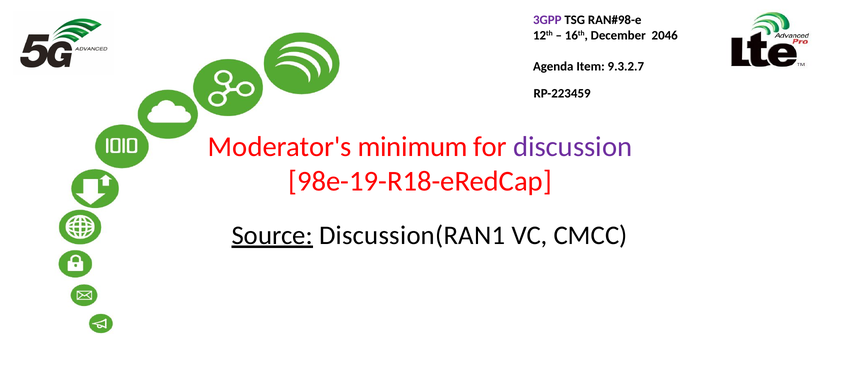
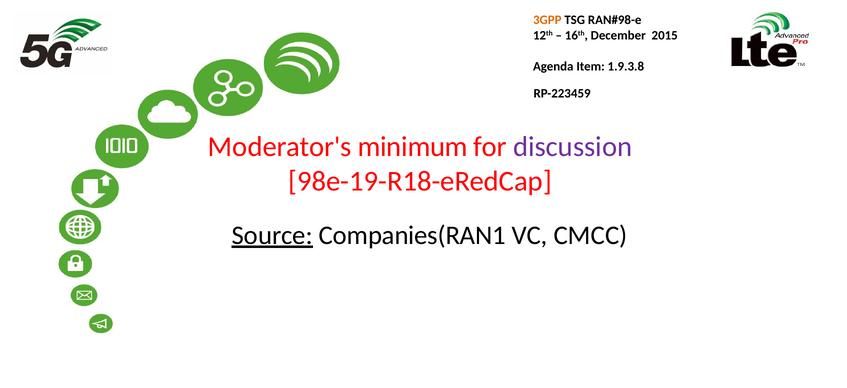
3GPP colour: purple -> orange (547, 20)
2046: 2046 -> 2015 (665, 35)
9.3.2.7: 9.3.2.7 -> 1.9.3.8 (626, 66)
Discussion(RAN1: Discussion(RAN1 -> Companies(RAN1 (412, 235)
